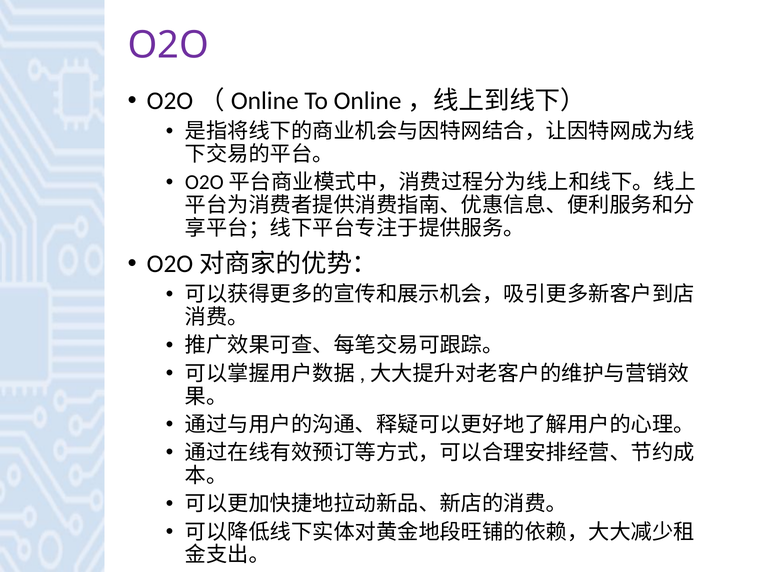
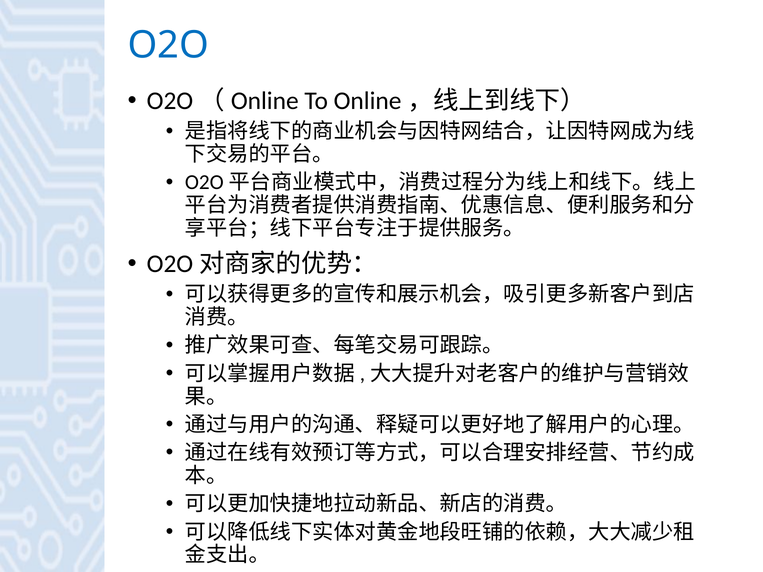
O2O colour: purple -> blue (168, 45)
